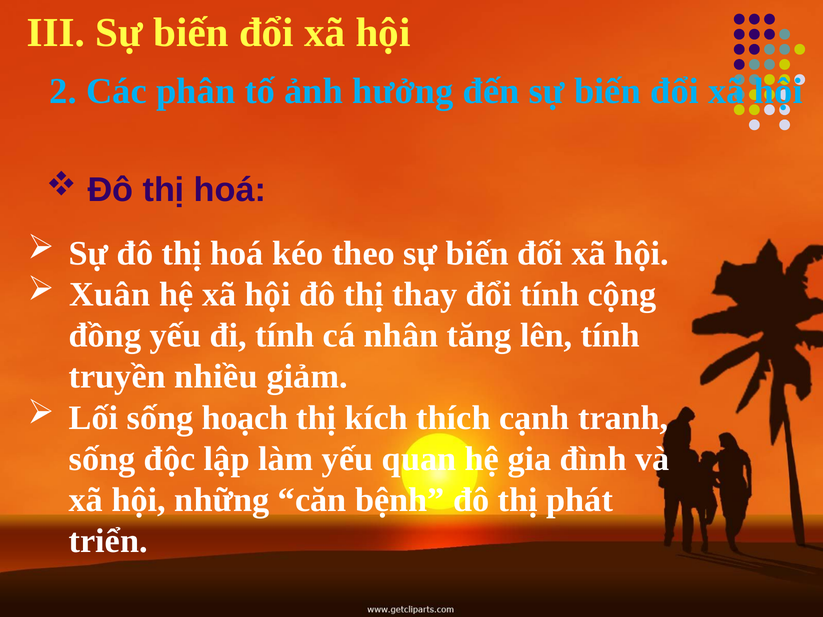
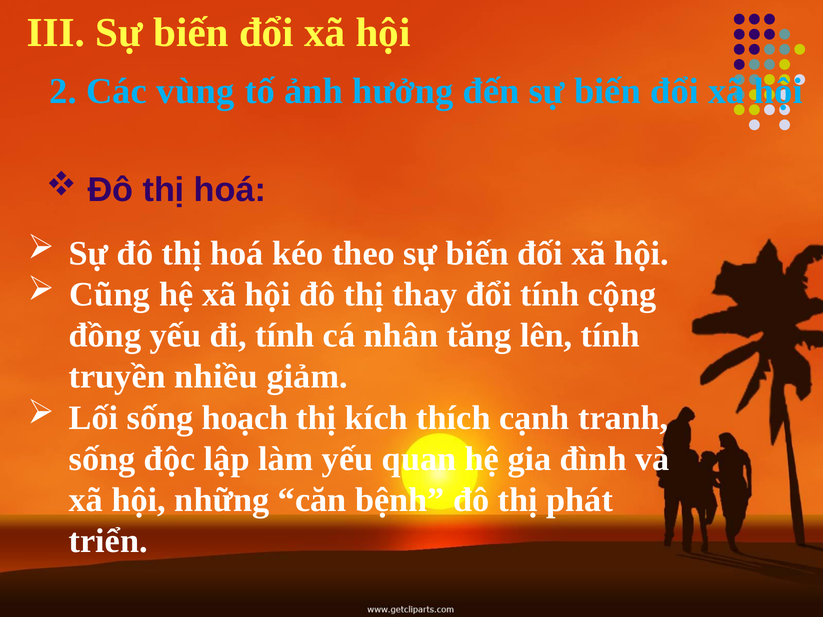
phân: phân -> vùng (196, 91)
Xuân: Xuân -> Cũng (110, 294)
